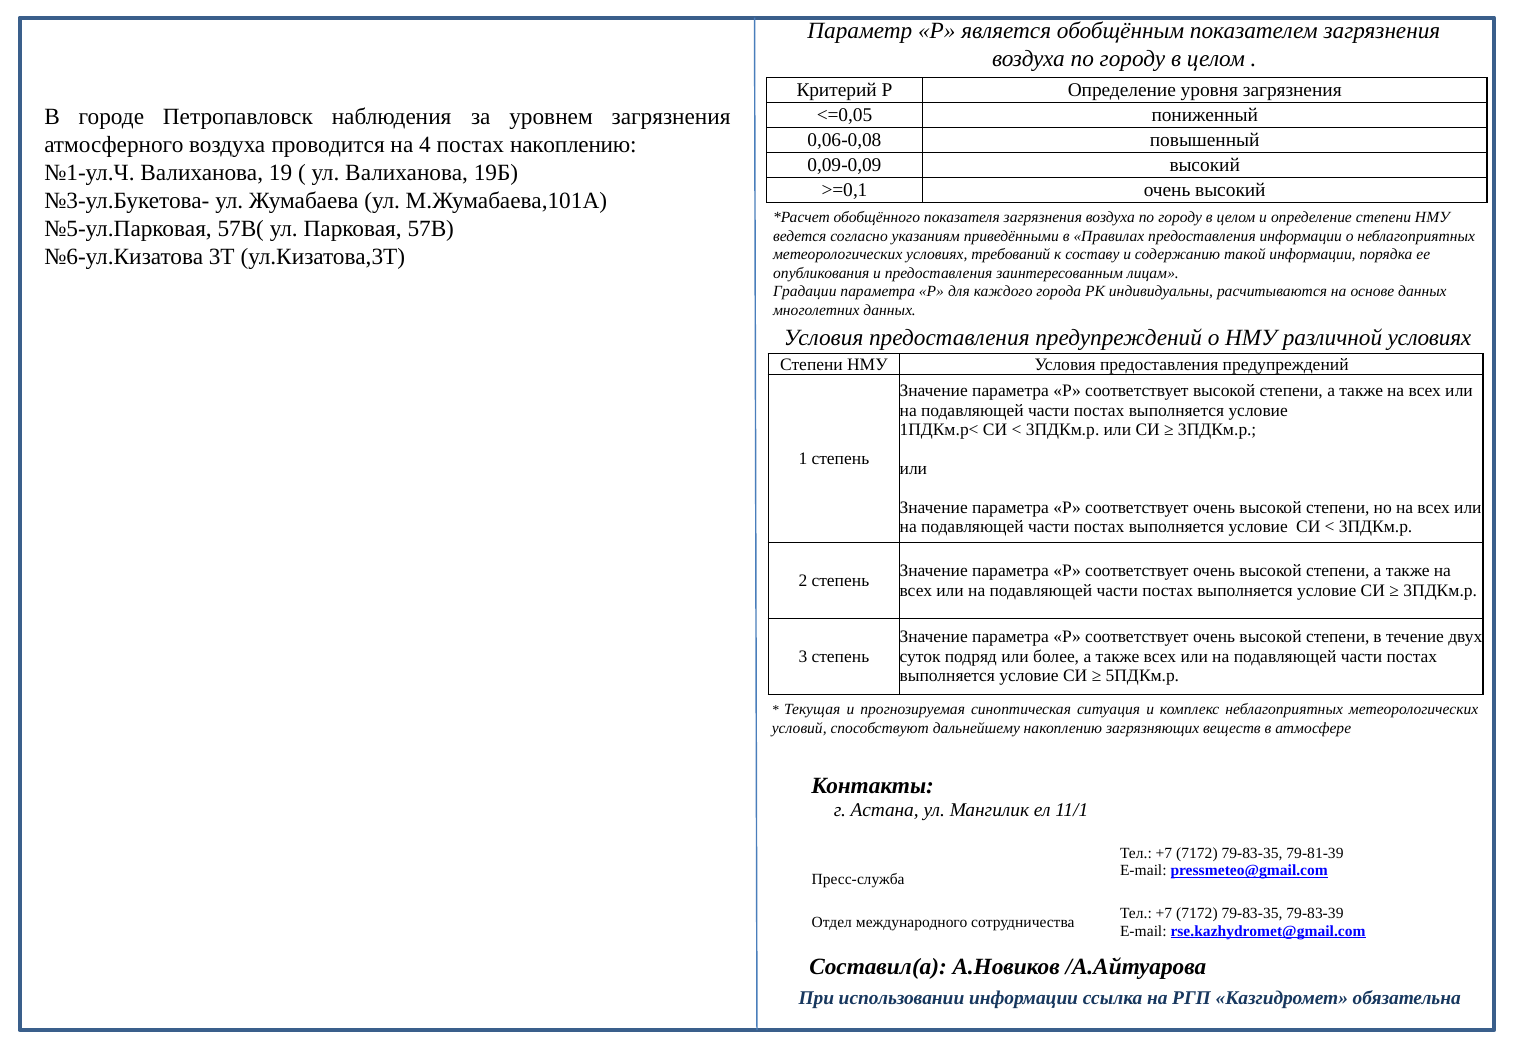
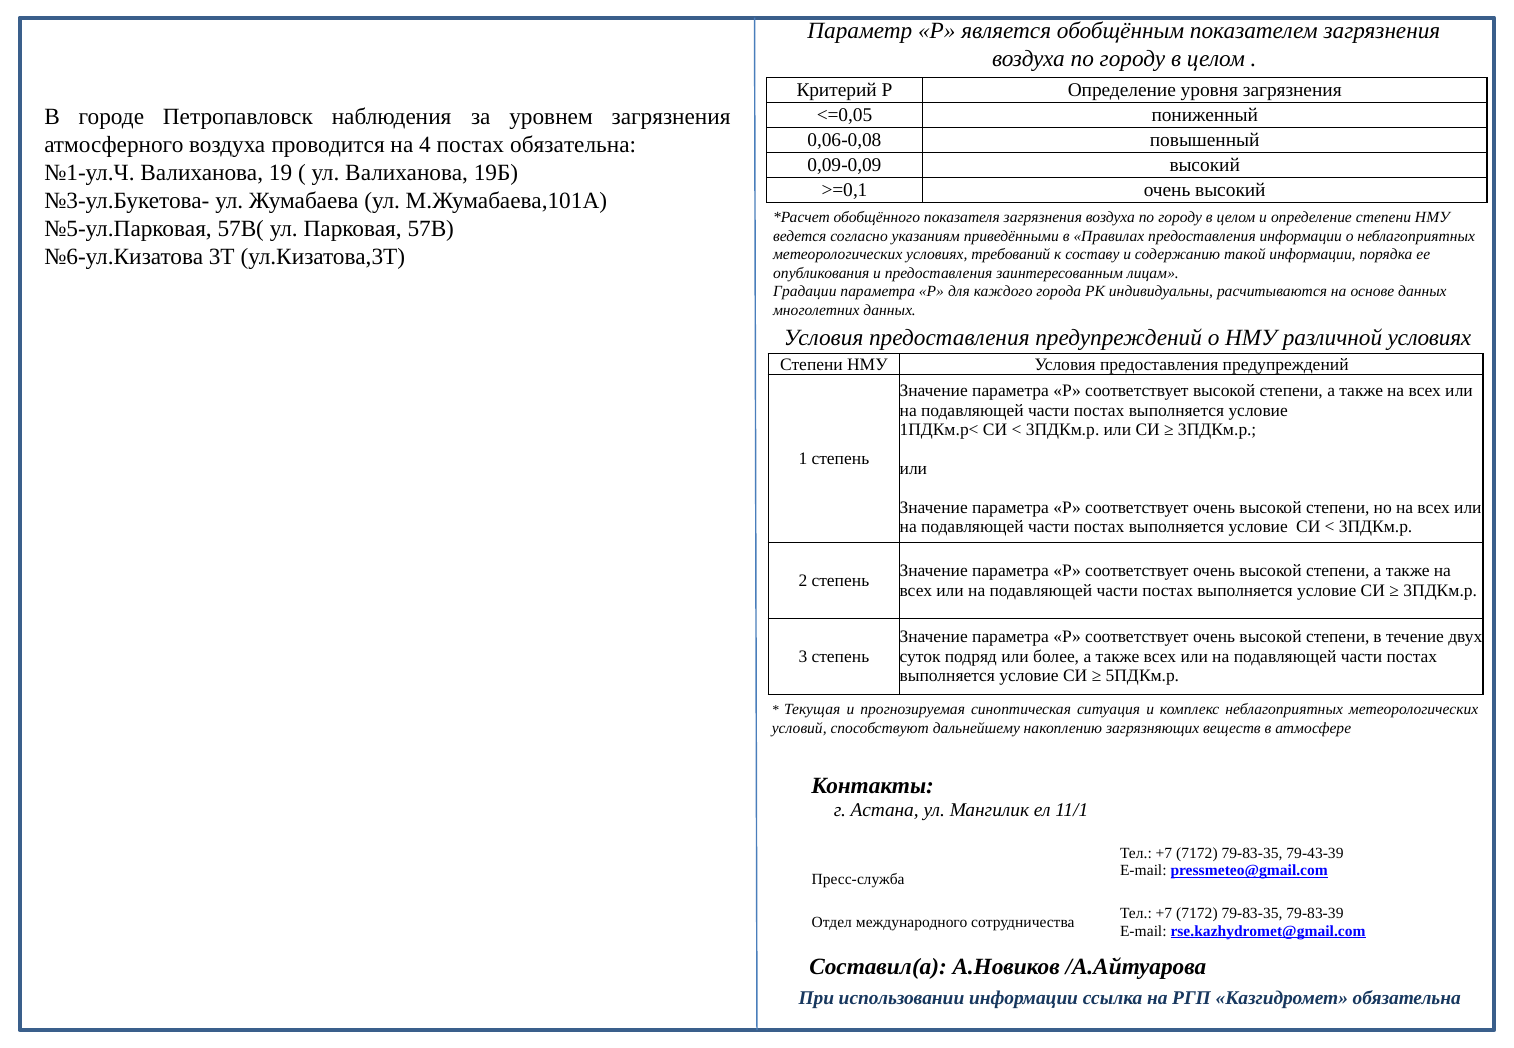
постах накоплению: накоплению -> обязательна (573, 145)
79-81-39: 79-81-39 -> 79-43-39 (1315, 853)
